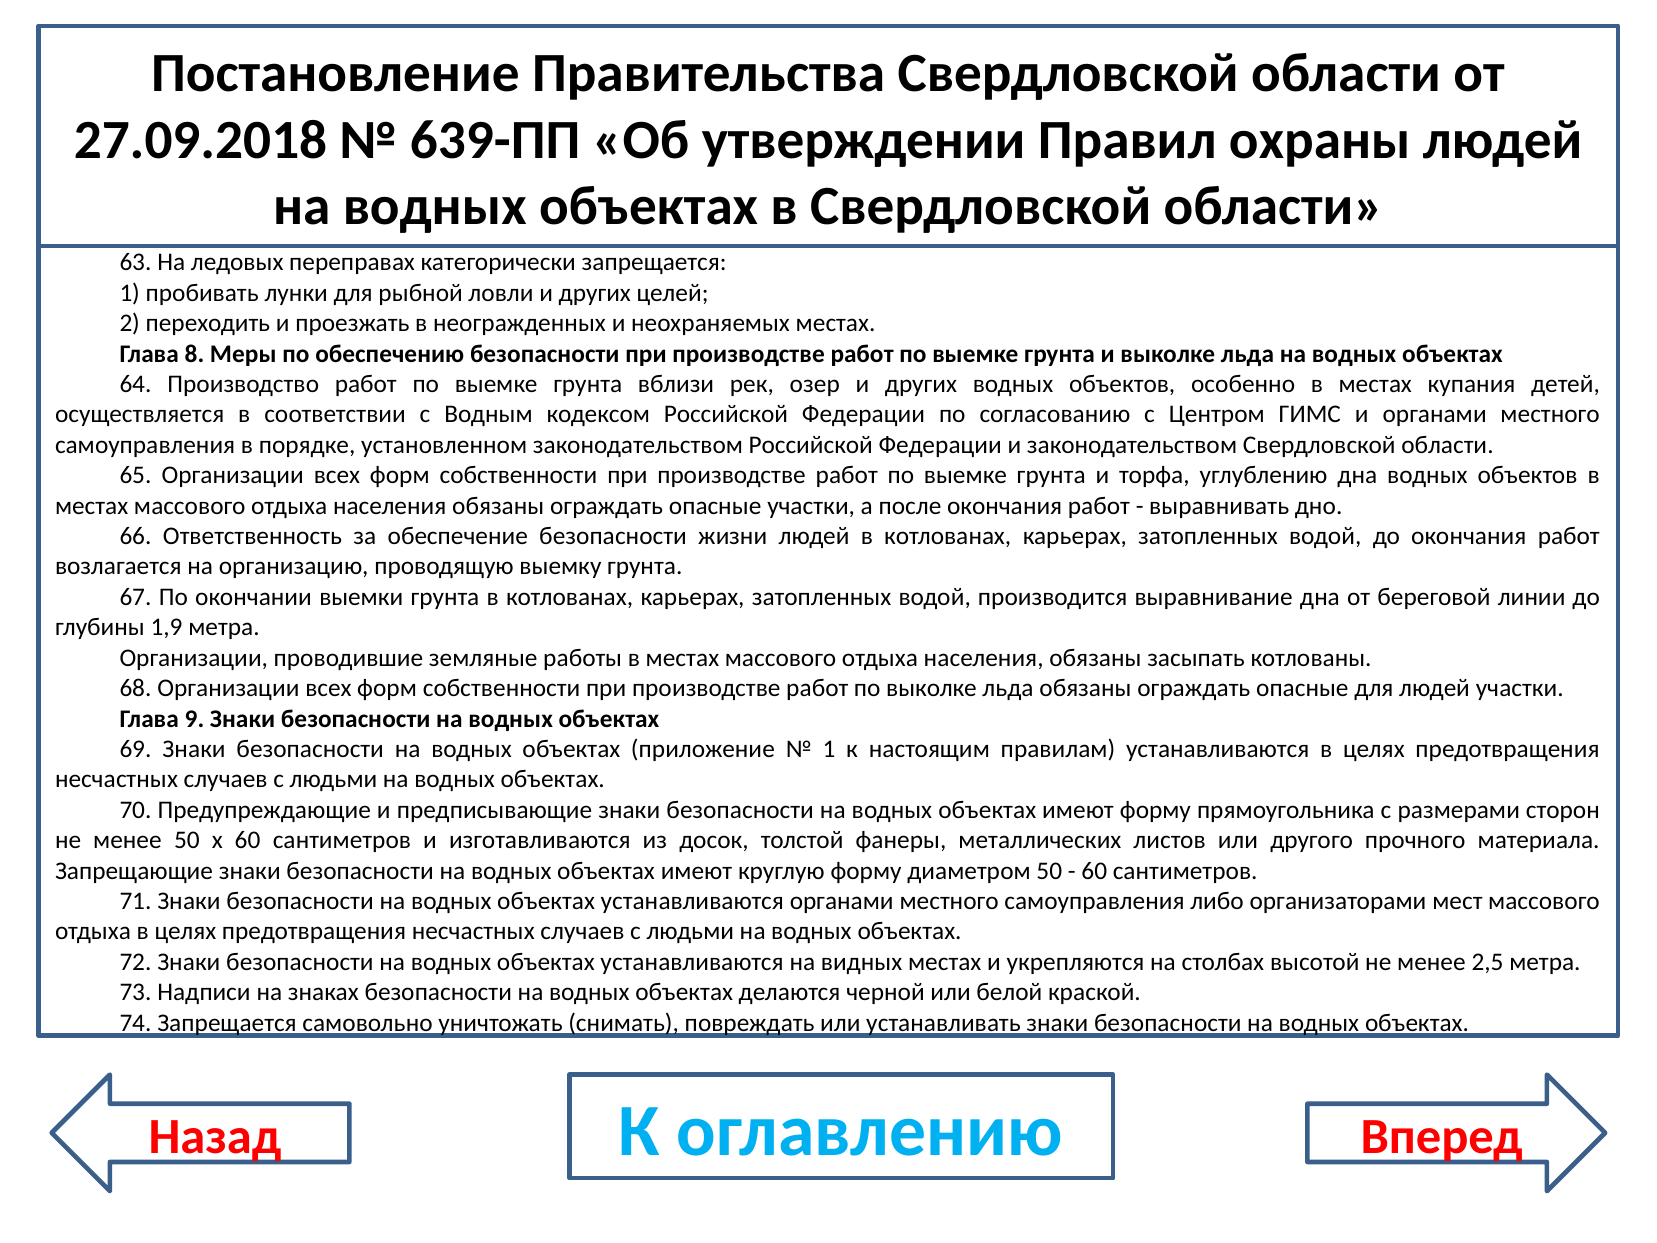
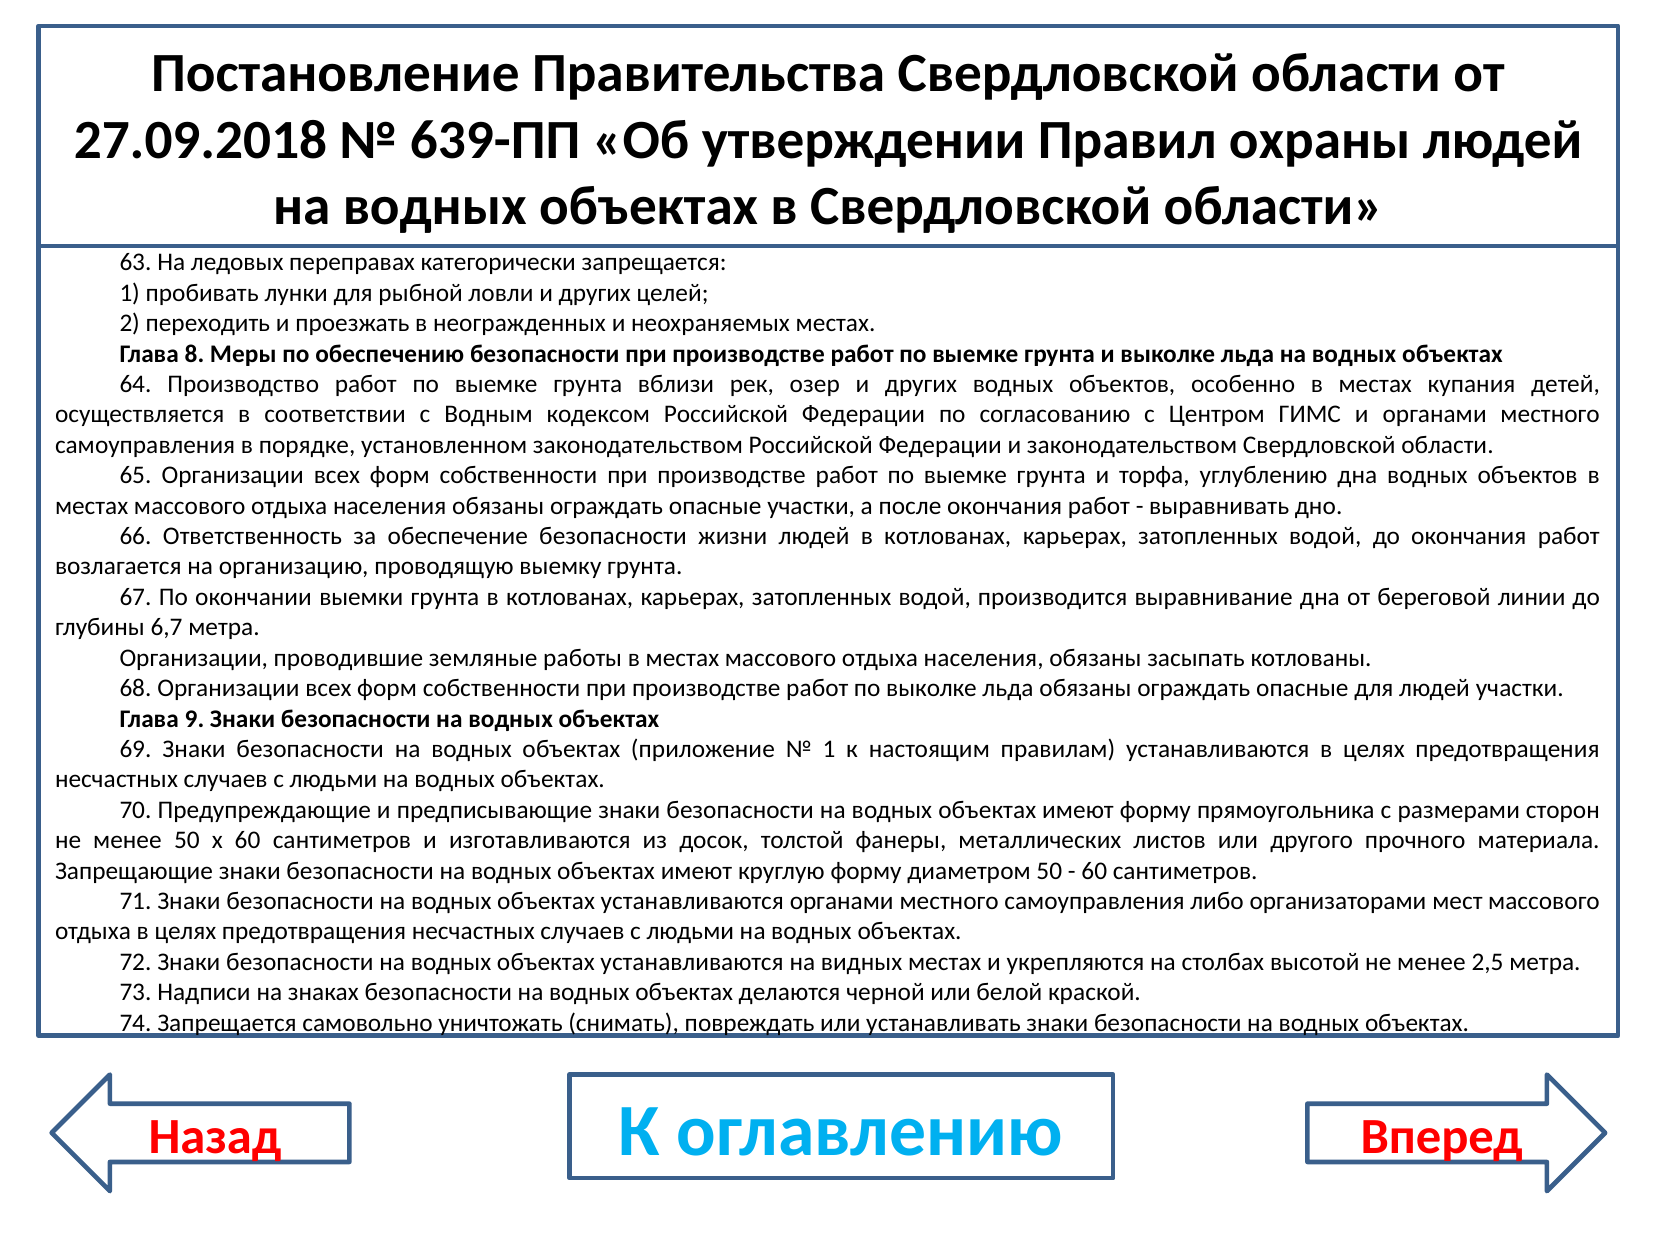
1,9: 1,9 -> 6,7 (167, 627)
